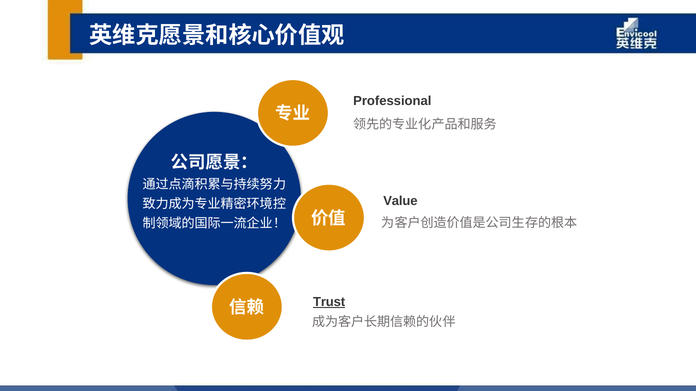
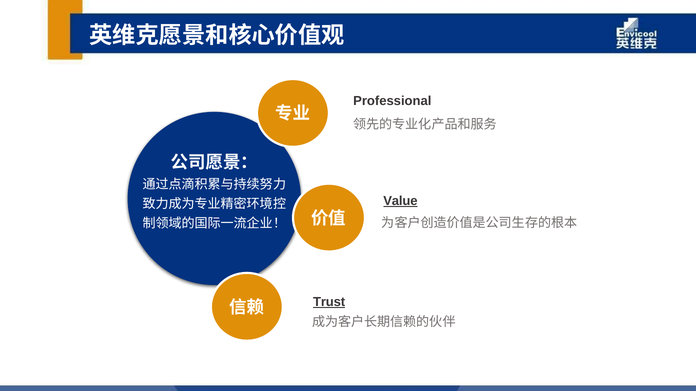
Value underline: none -> present (400, 201)
